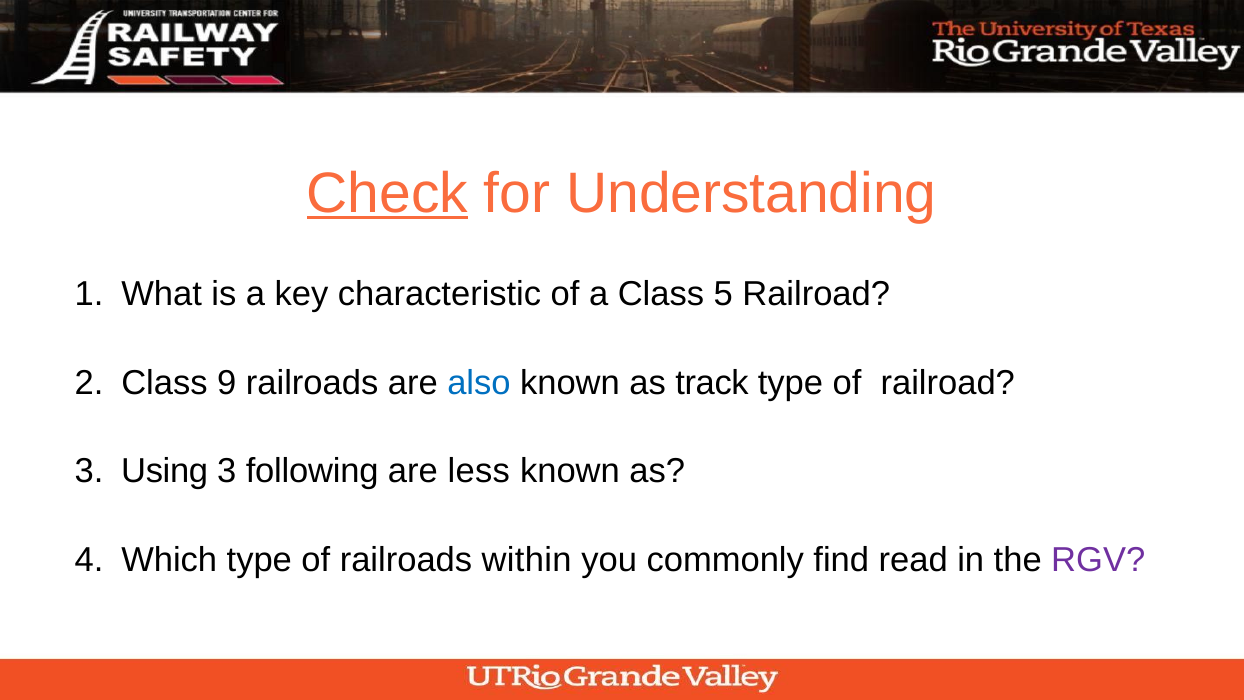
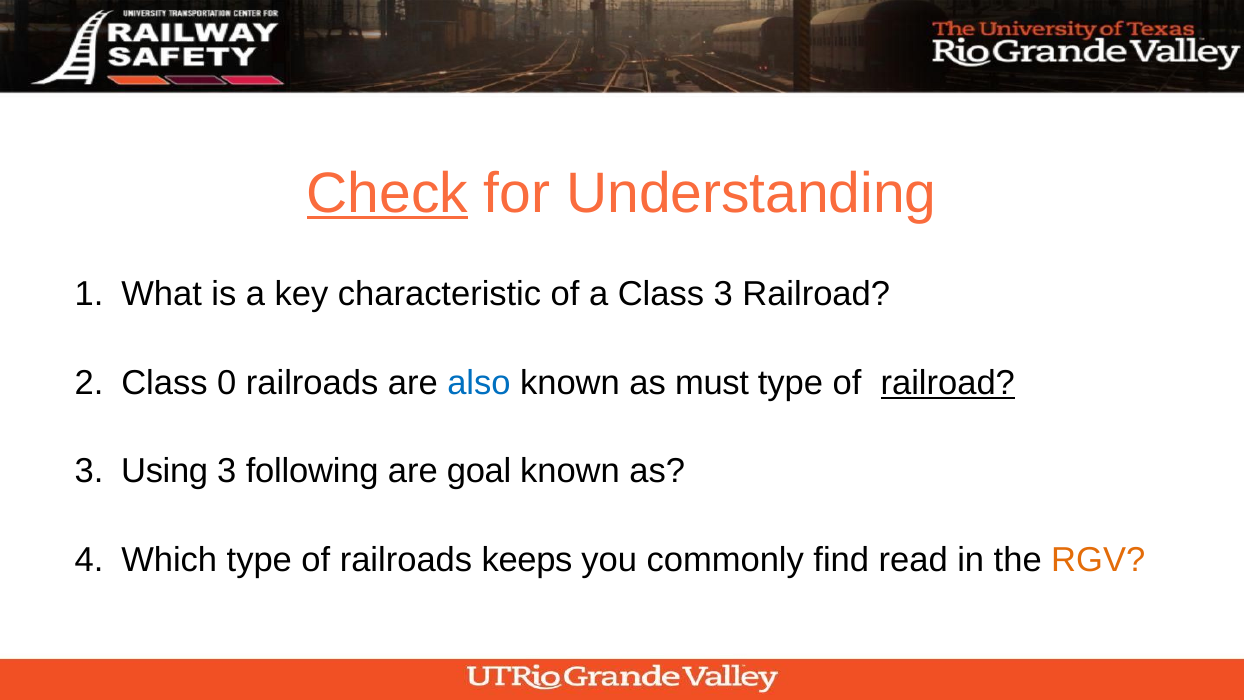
Class 5: 5 -> 3 (723, 294)
9: 9 -> 0 (227, 383)
track: track -> must (712, 383)
railroad underline: none -> present (948, 383)
less: less -> goal (479, 471)
within: within -> keeps (527, 560)
RGV colour: purple -> orange (1098, 560)
